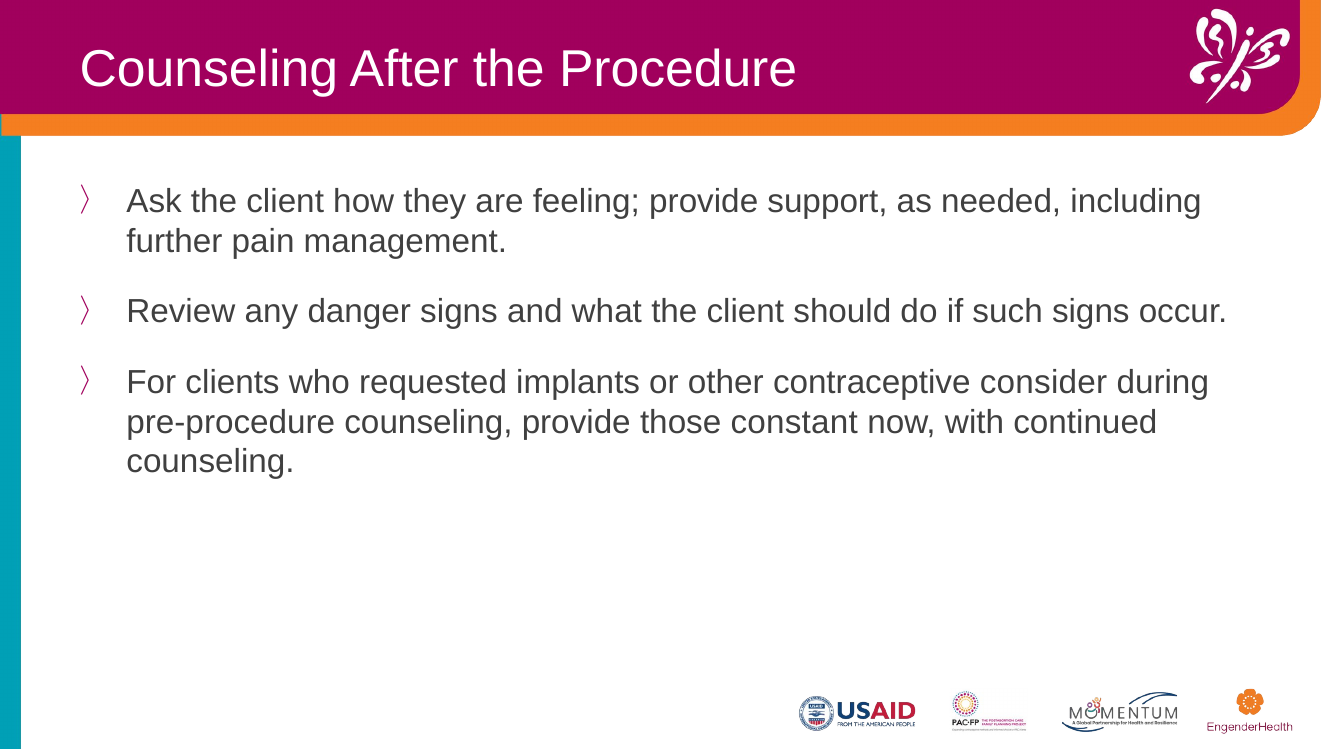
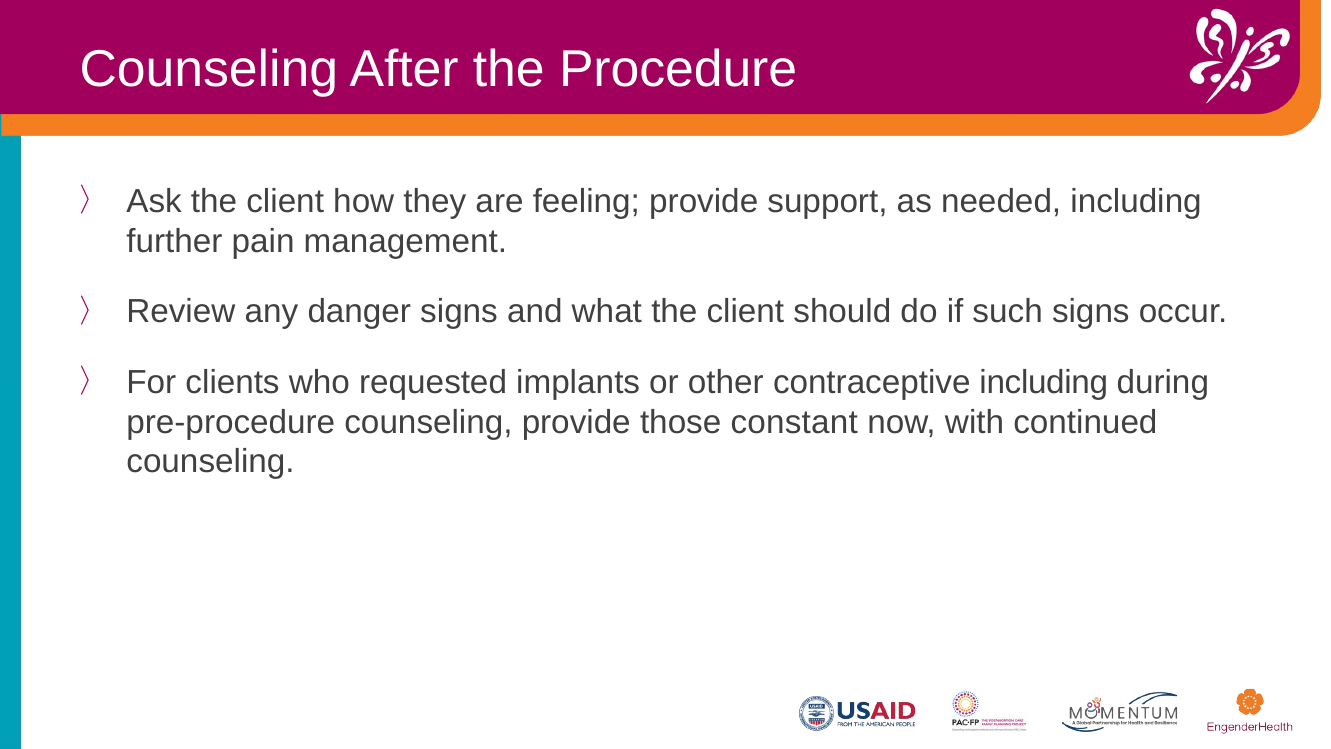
contraceptive consider: consider -> including (1044, 382)
